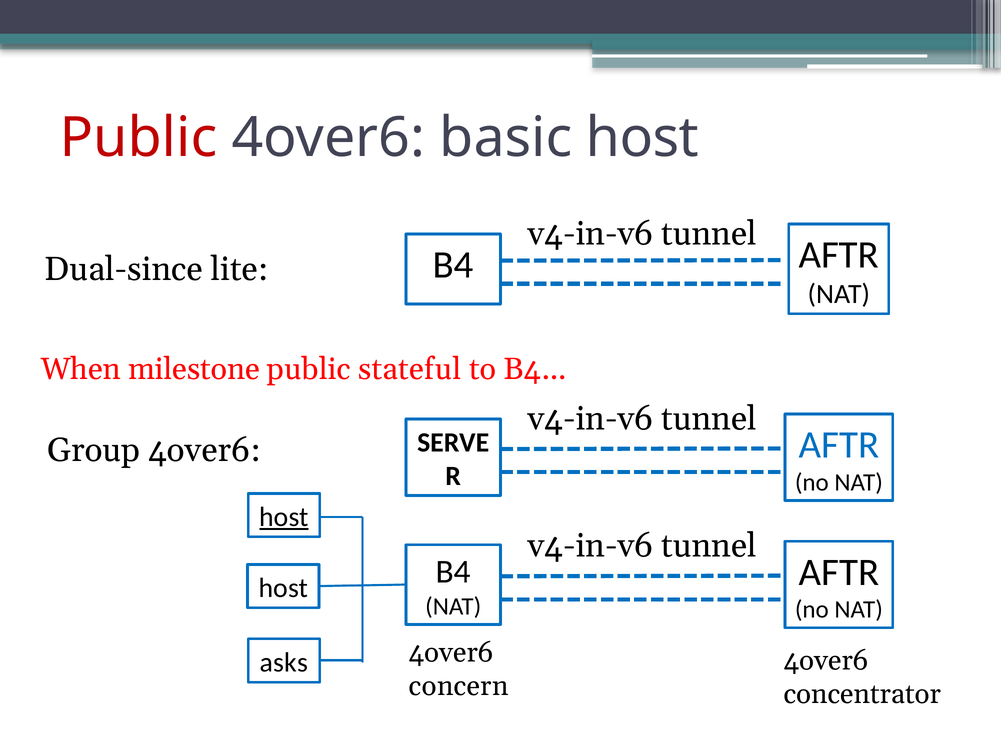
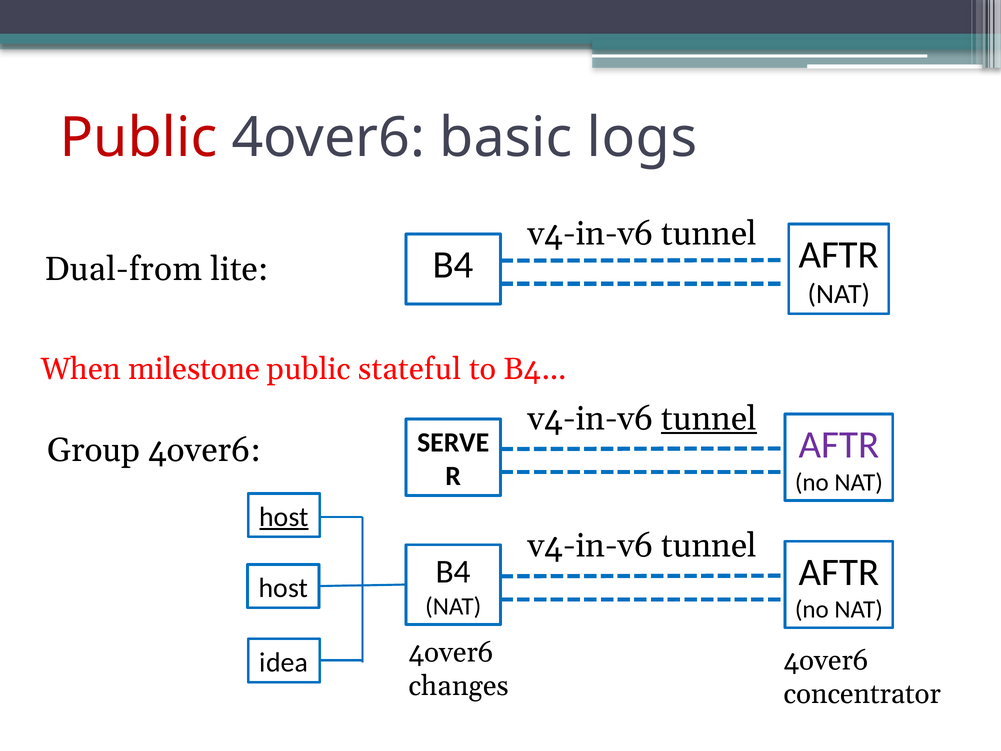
basic host: host -> logs (642, 138)
Dual-since: Dual-since -> Dual-from (123, 269)
tunnel underline: none -> present (709, 418)
AFTR colour: blue -> purple (839, 445)
asks: asks -> idea (284, 662)
concern: concern -> changes (459, 686)
